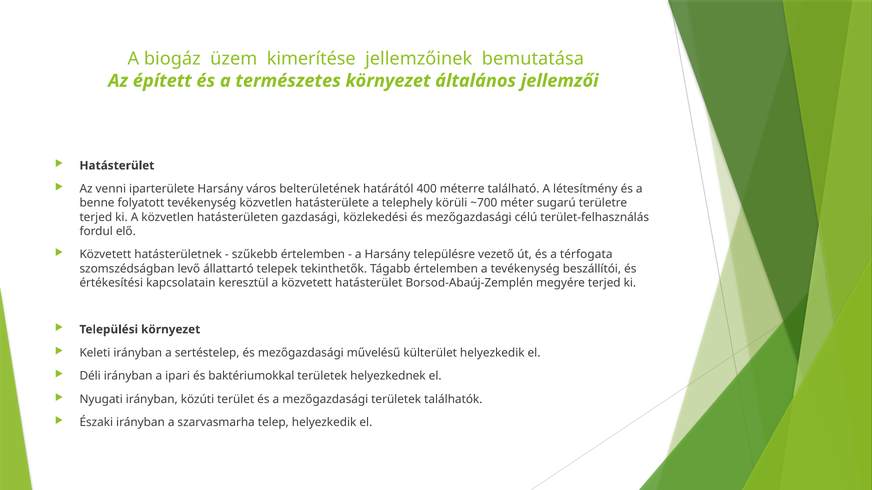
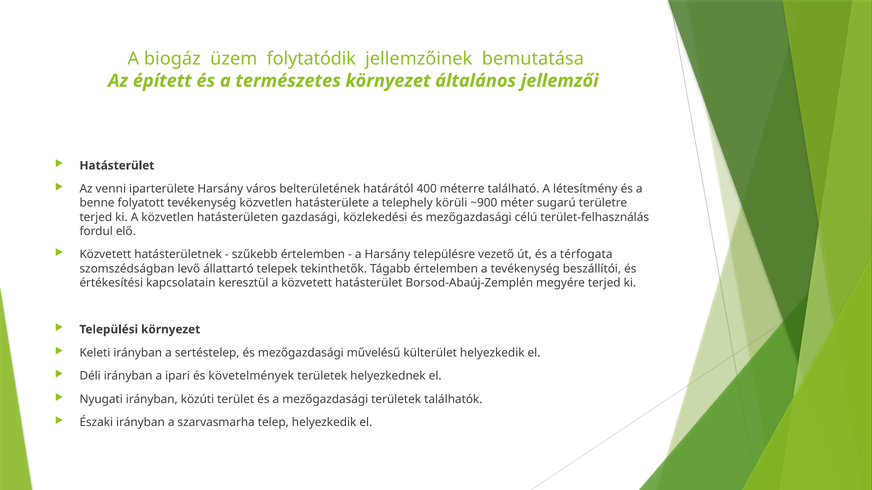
kimerítése: kimerítése -> folytatódik (311, 59)
~700: ~700 -> ~900 (484, 203)
baktériumokkal: baktériumokkal -> követelmények (251, 376)
